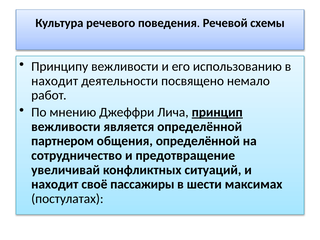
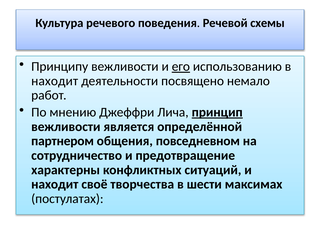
его underline: none -> present (181, 67)
общения определённой: определённой -> повседневном (198, 141)
увеличивай: увеличивай -> характерны (66, 170)
пассажиры: пассажиры -> творчества (142, 184)
